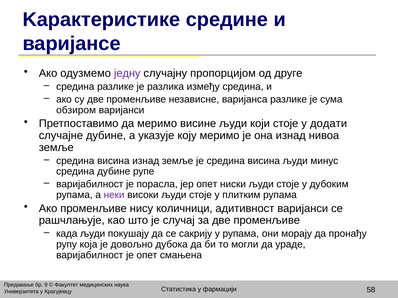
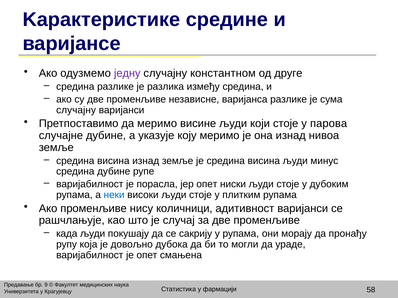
пропорцијом: пропорцијом -> константном (223, 73)
обзиром: обзиром -> случајну (76, 110)
додати: додати -> парова (329, 124)
неки colour: purple -> blue (114, 195)
